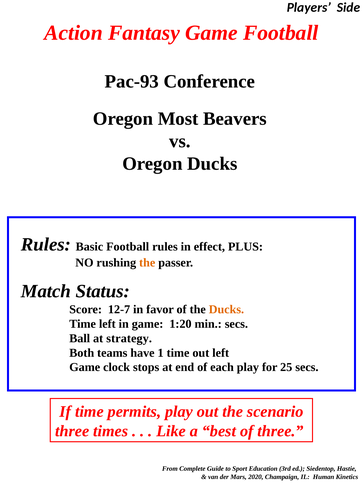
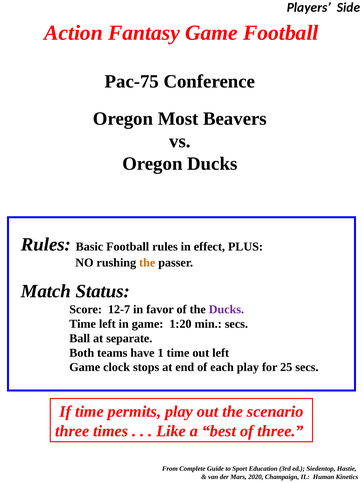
Pac-93: Pac-93 -> Pac-75 (132, 82)
Ducks colour: orange -> purple (226, 310)
strategy: strategy -> separate (129, 339)
